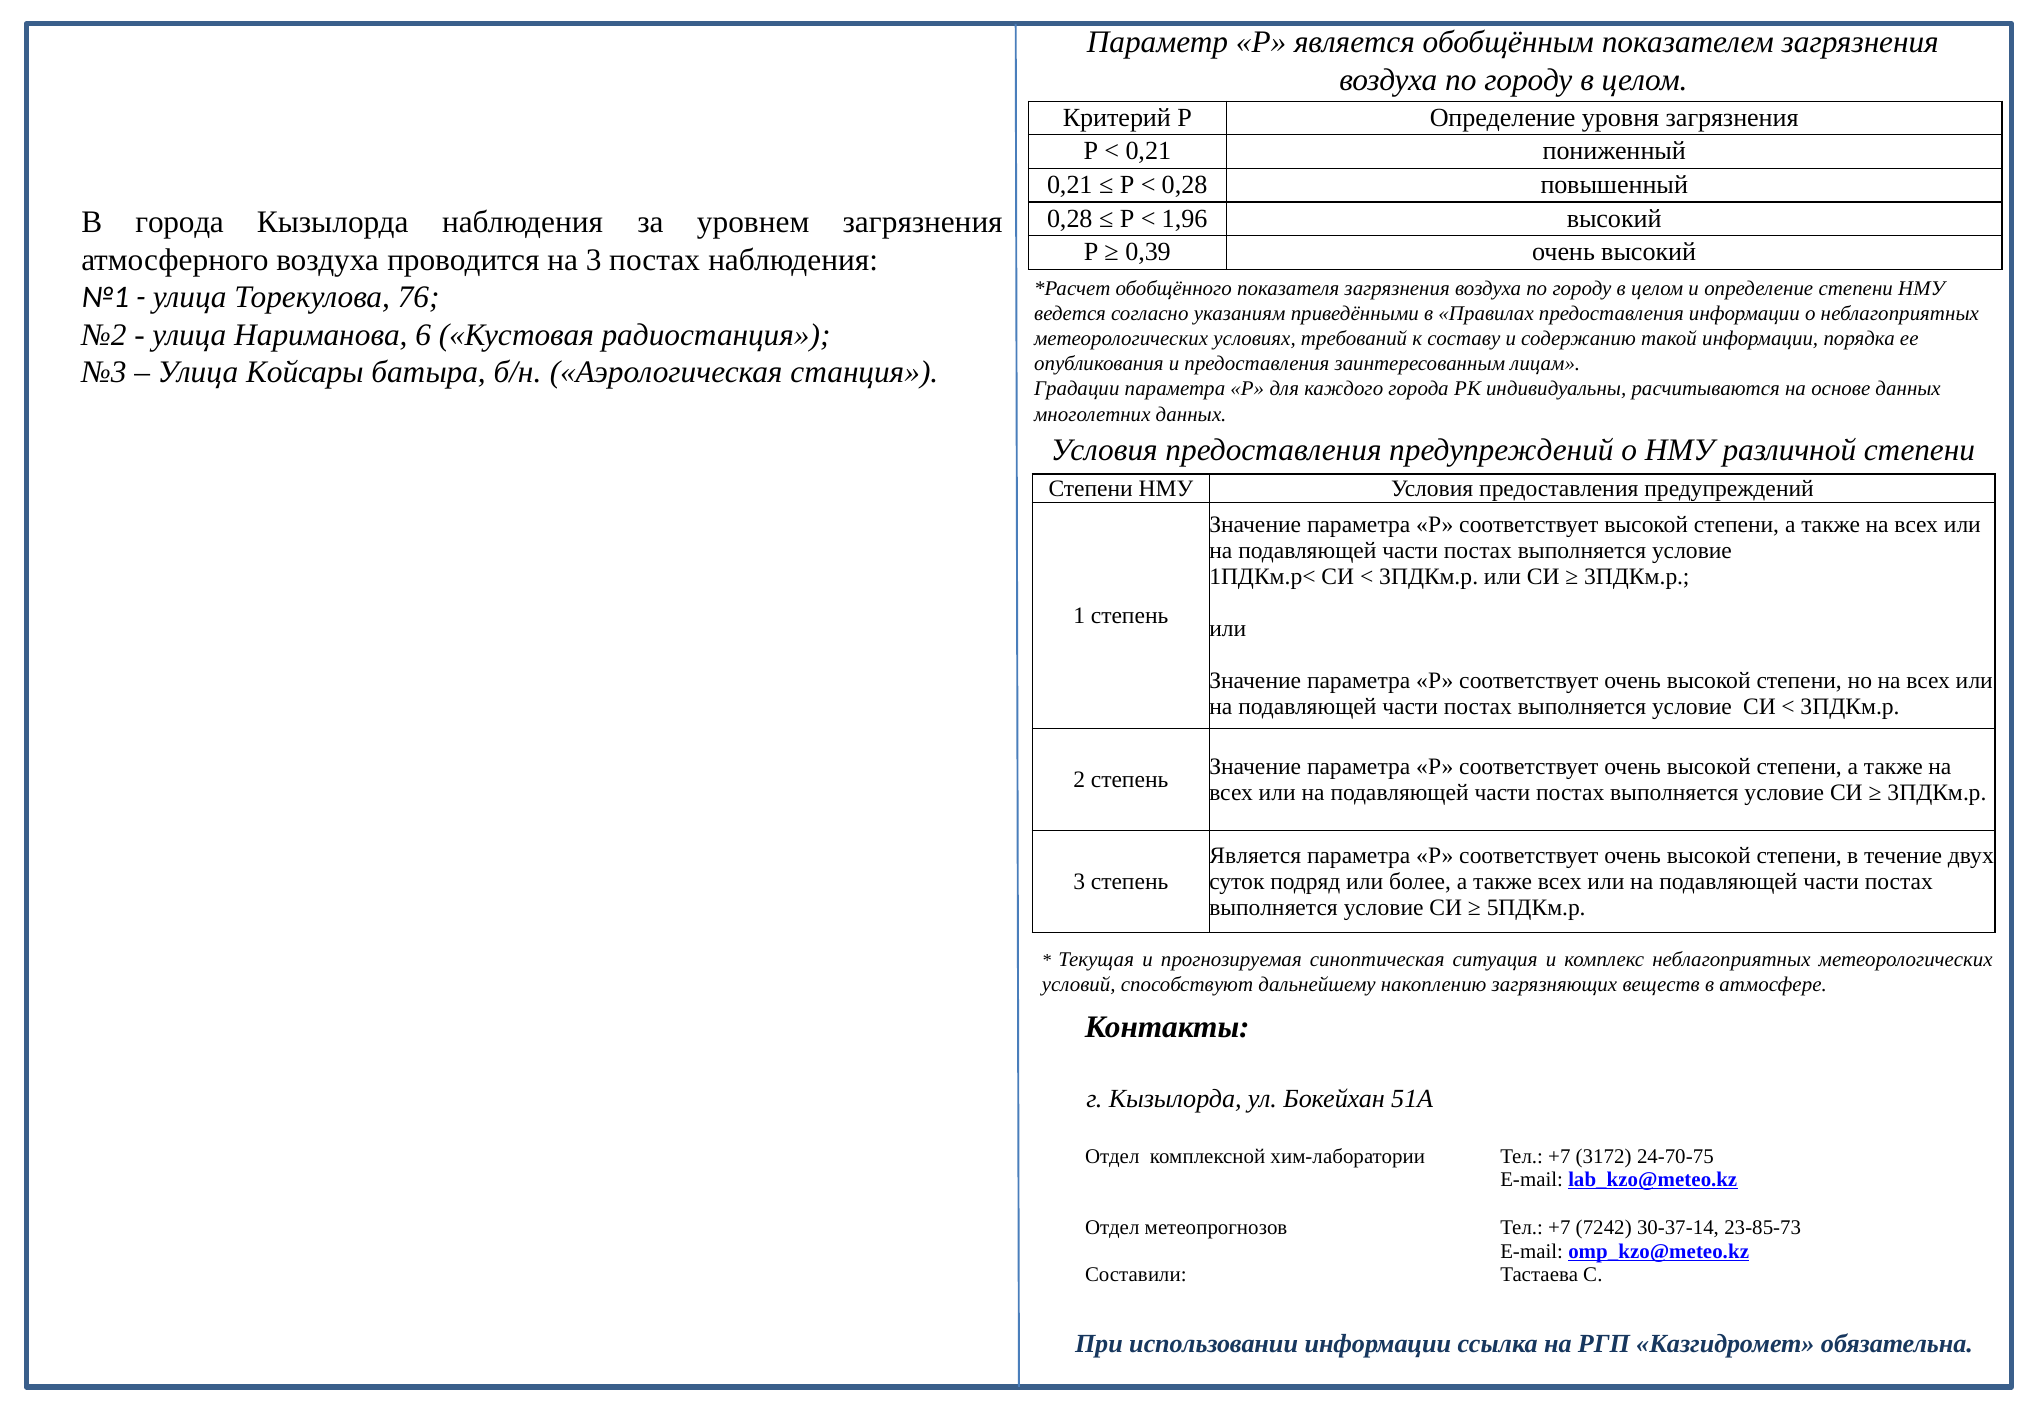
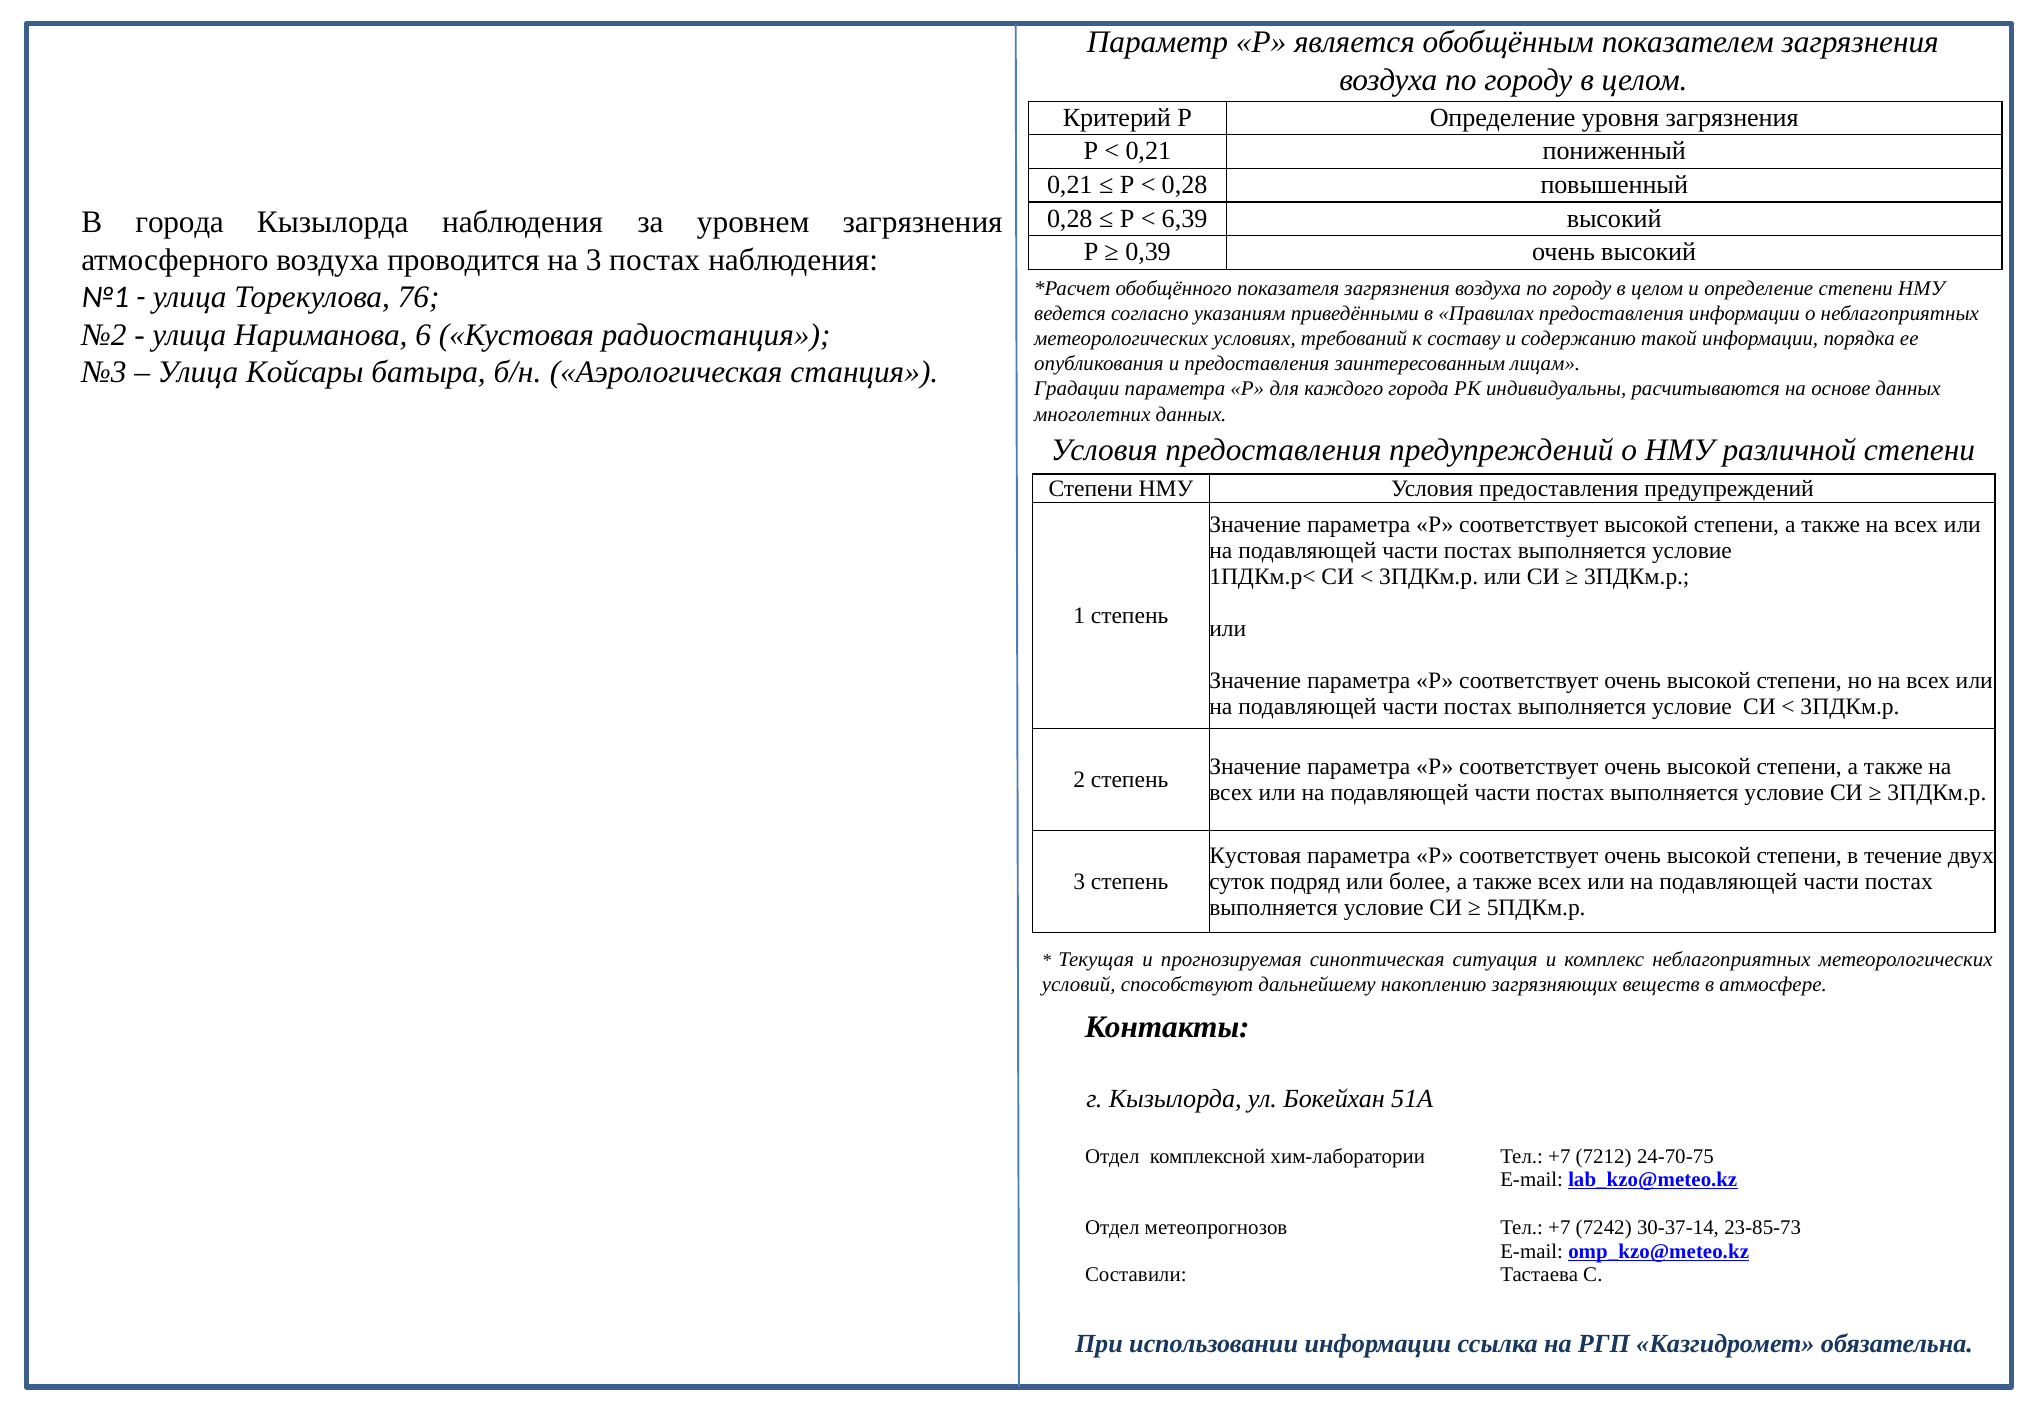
1,96: 1,96 -> 6,39 (1185, 219)
Является: Является -> Кустовая (1255, 856)
3172: 3172 -> 7212 (1604, 1156)
